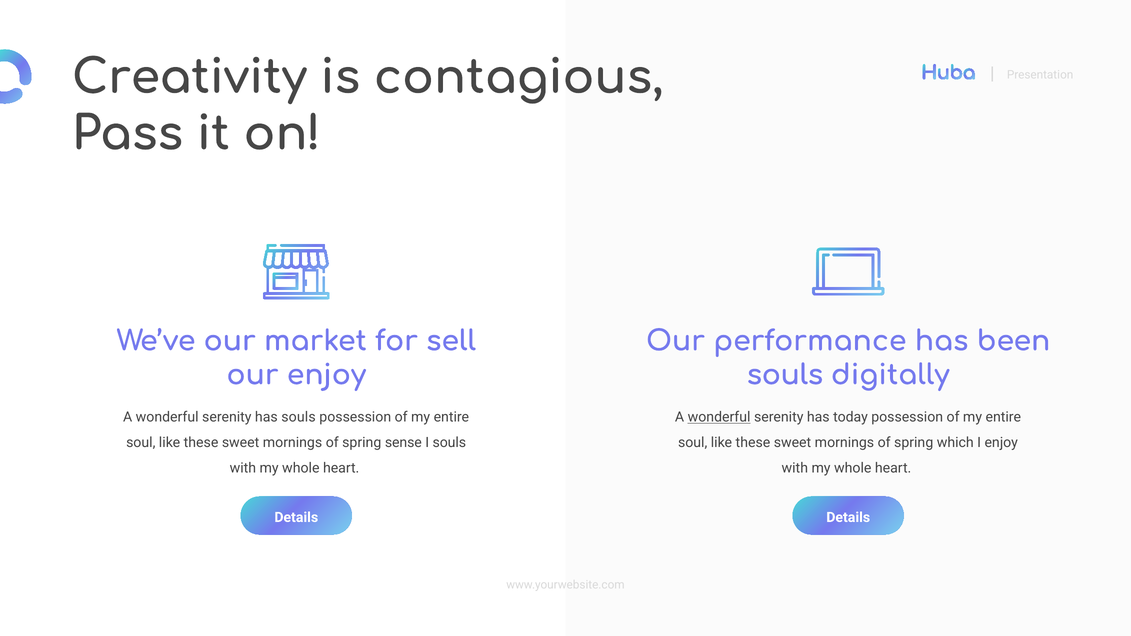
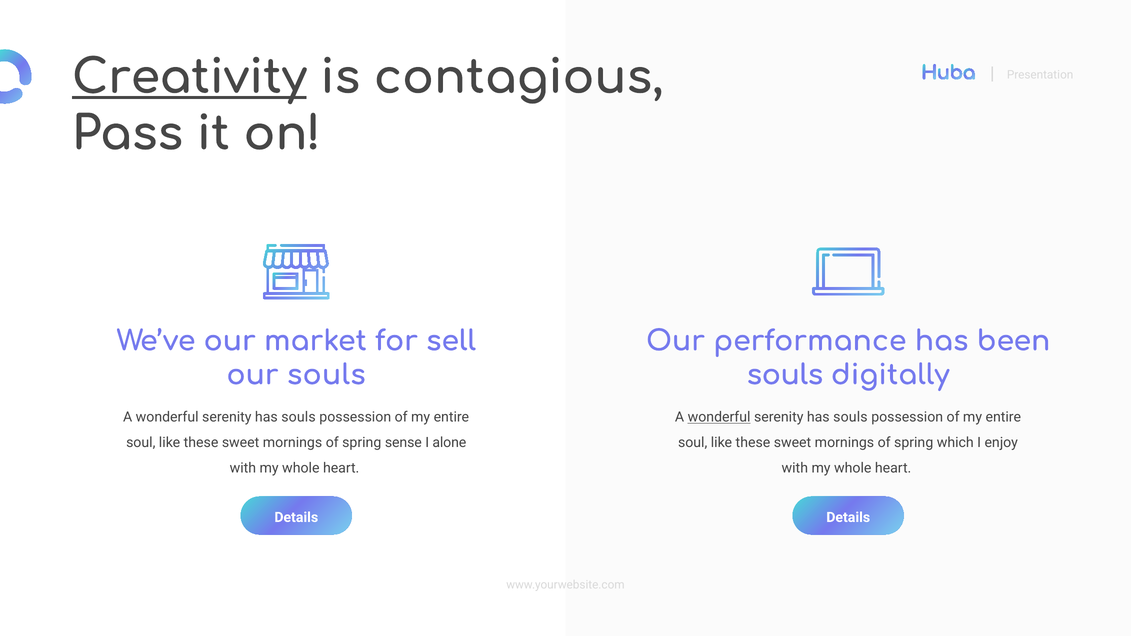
Creativity underline: none -> present (189, 77)
our enjoy: enjoy -> souls (326, 375)
today: today -> souls (850, 417)
I souls: souls -> alone (449, 443)
